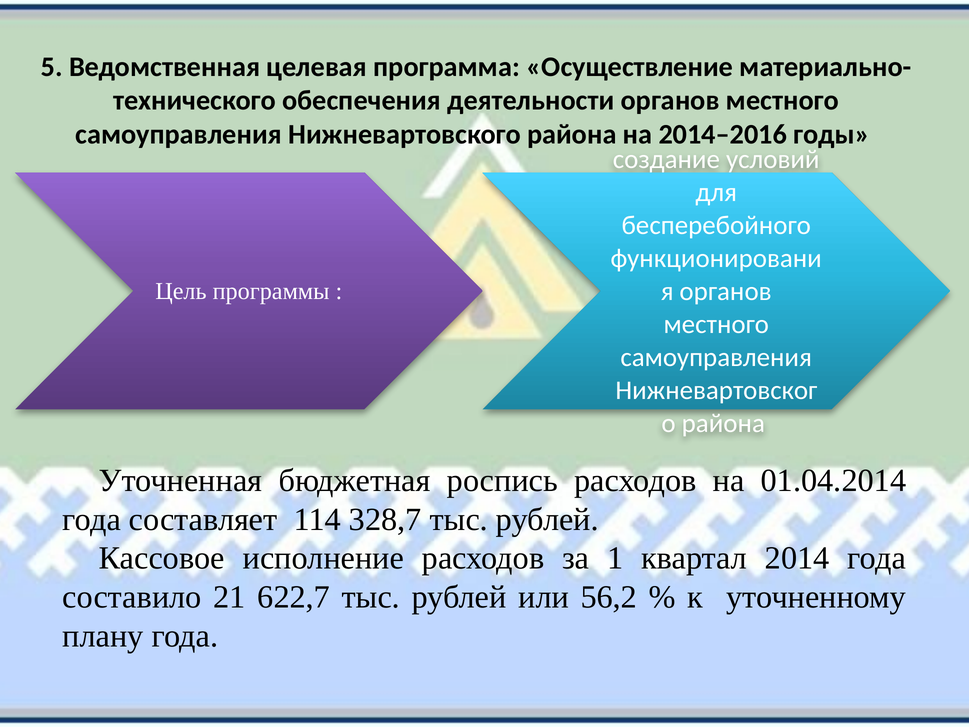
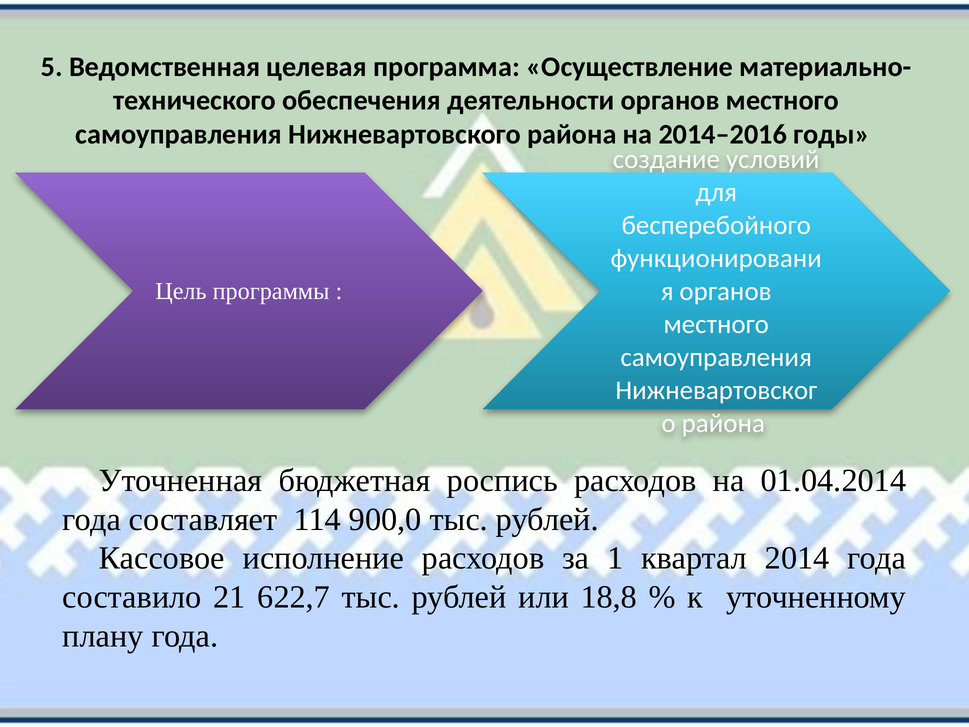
328,7: 328,7 -> 900,0 (385, 519)
56,2: 56,2 -> 18,8 (609, 597)
